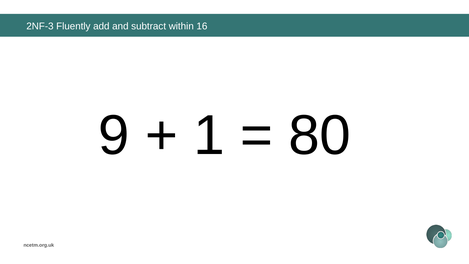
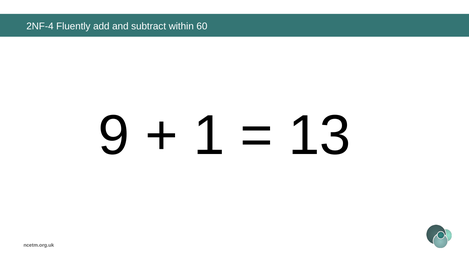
2NF-3: 2NF-3 -> 2NF-4 (40, 26)
16: 16 -> 60 (202, 26)
80: 80 -> 13 (320, 135)
